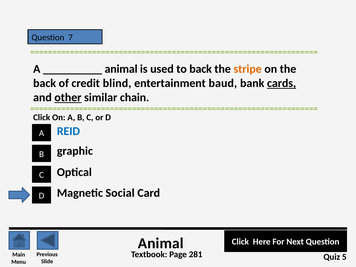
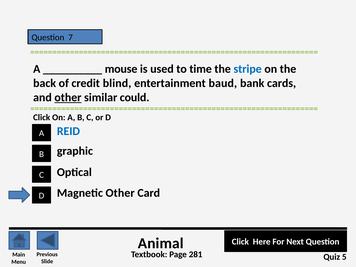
animal: animal -> mouse (121, 69)
to back: back -> time (201, 69)
stripe colour: orange -> blue (248, 69)
cards underline: present -> none (282, 83)
chain: chain -> could (135, 98)
Magnetic Social: Social -> Other (120, 193)
